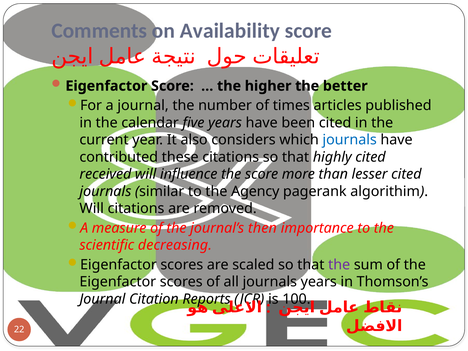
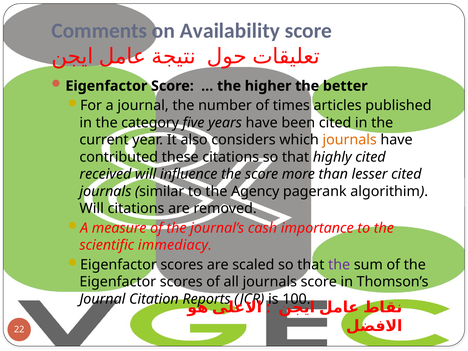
calendar: calendar -> category (150, 123)
journals colour: blue -> orange (350, 140)
then: then -> cash (262, 228)
decreasing: decreasing -> immediacy (175, 245)
journals years: years -> score (319, 282)
